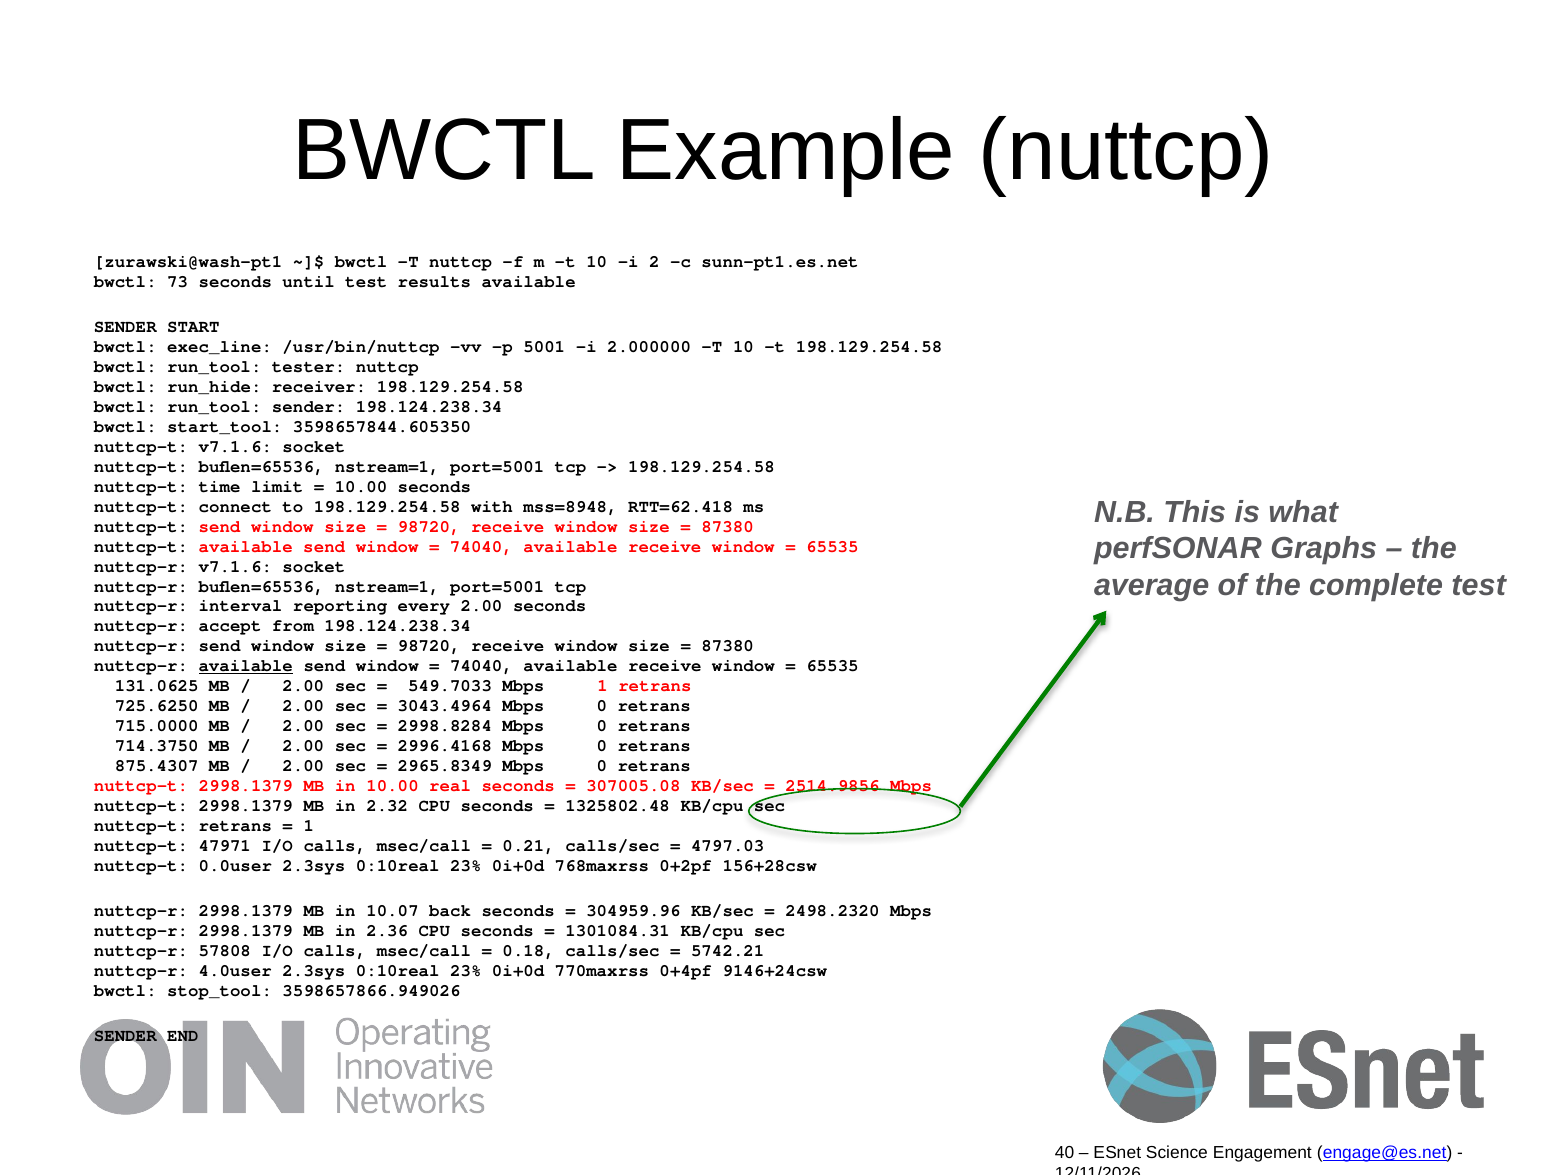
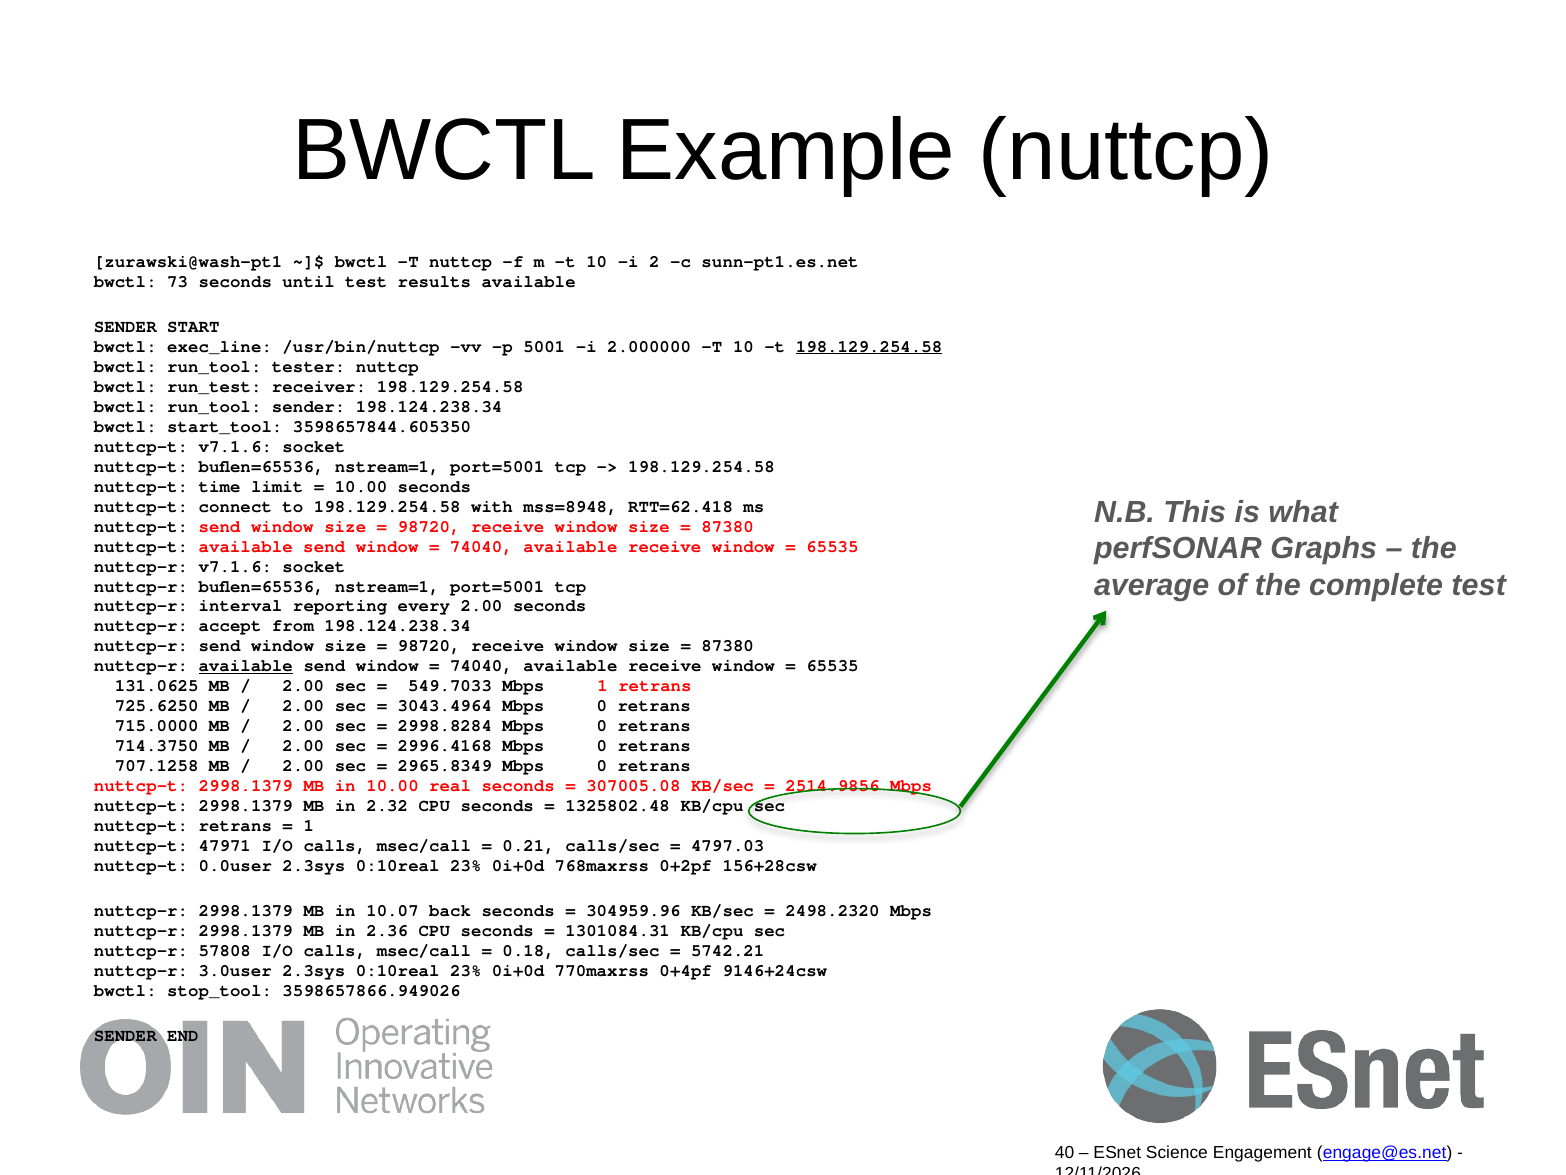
198.129.254.58 underline: none -> present (869, 346)
run_hide: run_hide -> run_test (214, 386)
875.4307: 875.4307 -> 707.1258 (157, 766)
4.0user: 4.0user -> 3.0user (235, 971)
